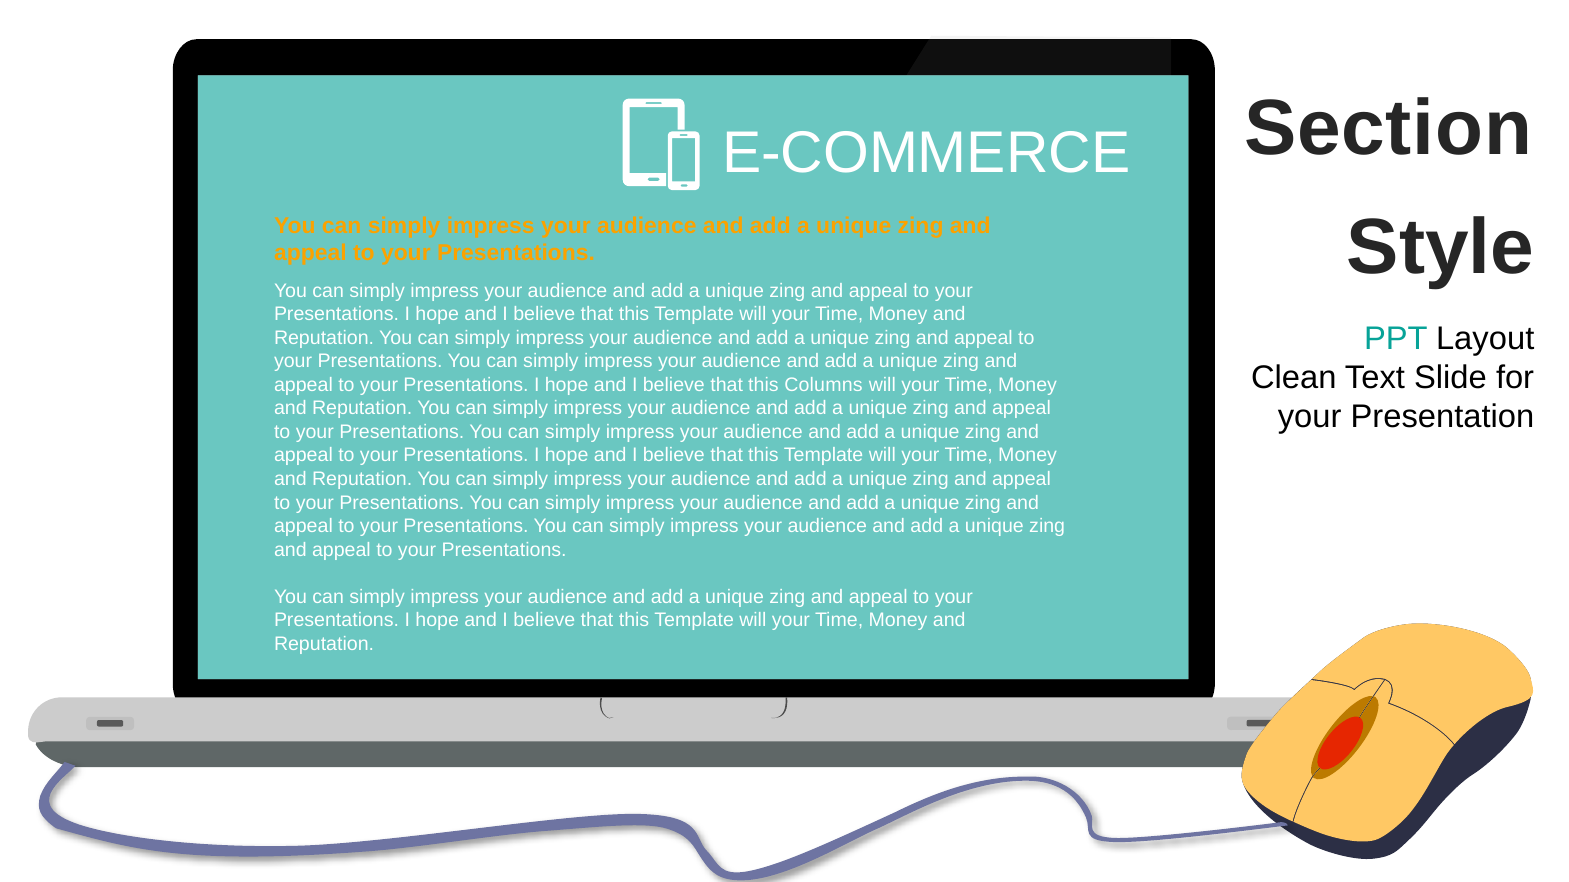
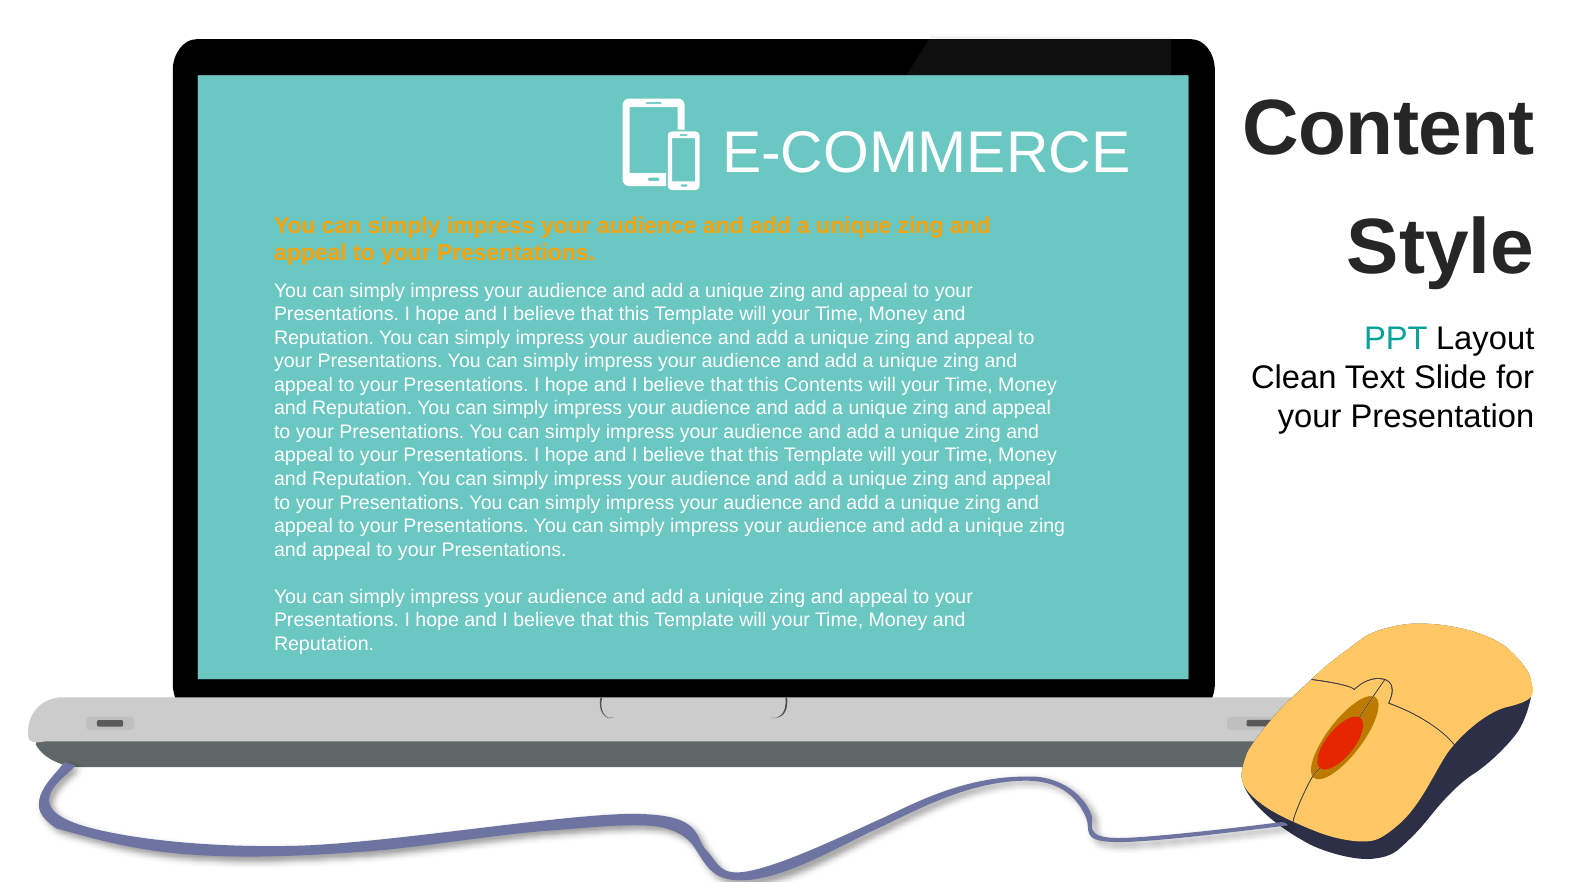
Section: Section -> Content (1389, 129)
Columns: Columns -> Contents (824, 385)
